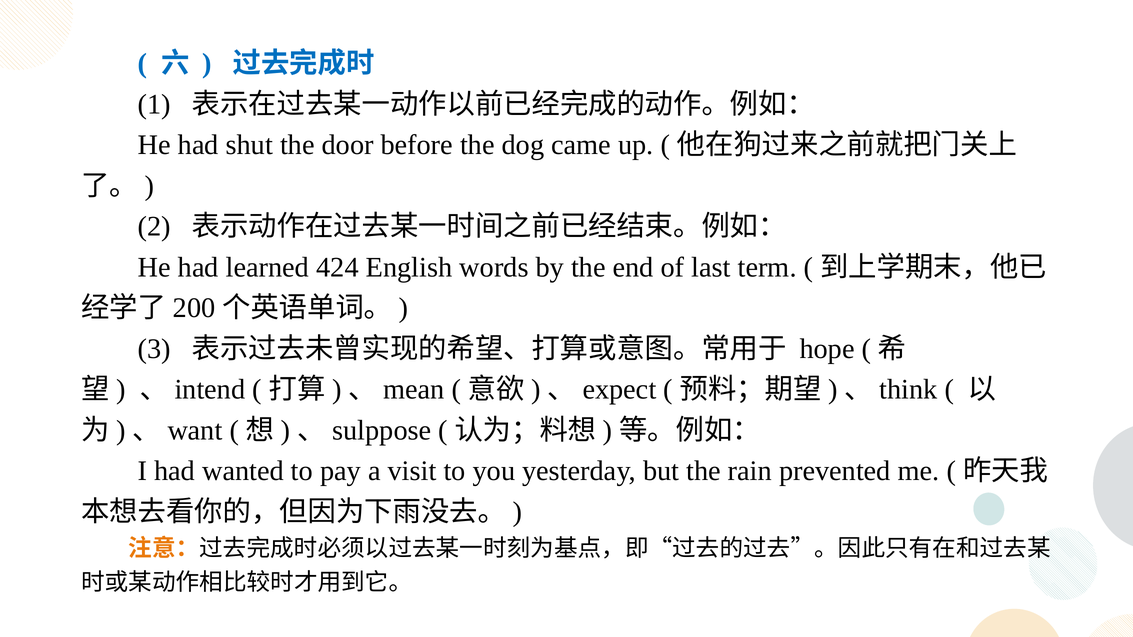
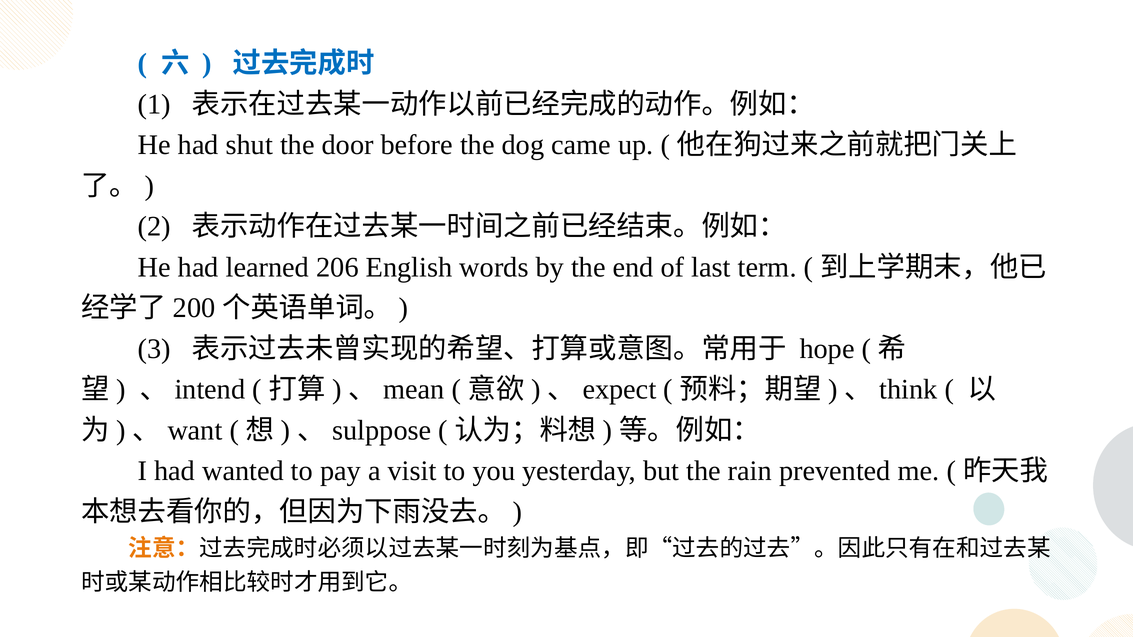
424: 424 -> 206 (337, 267)
